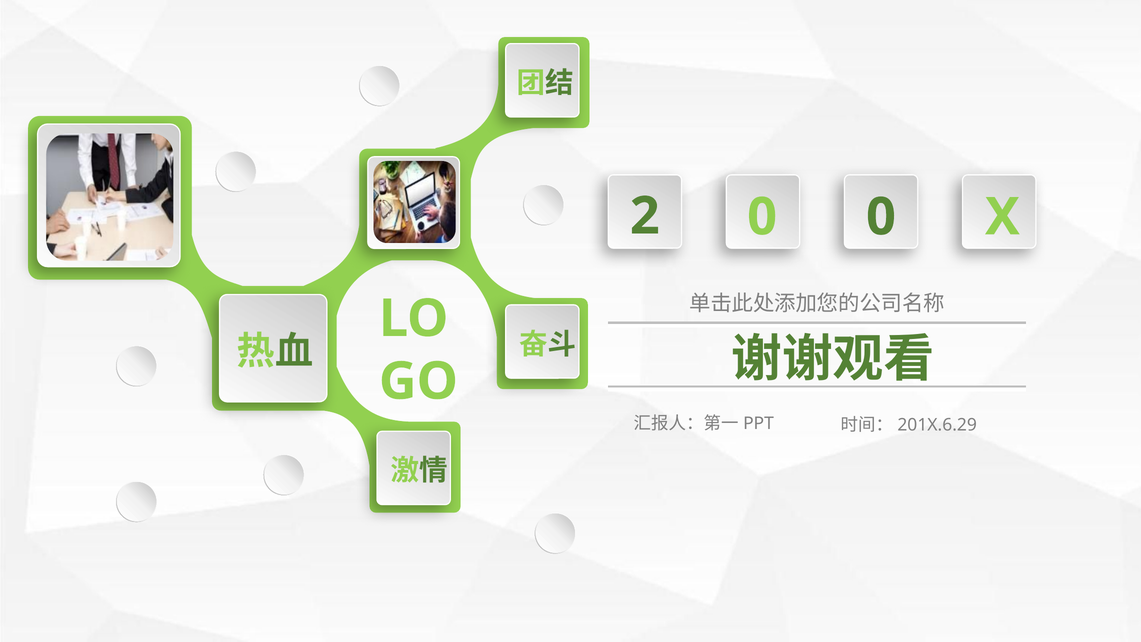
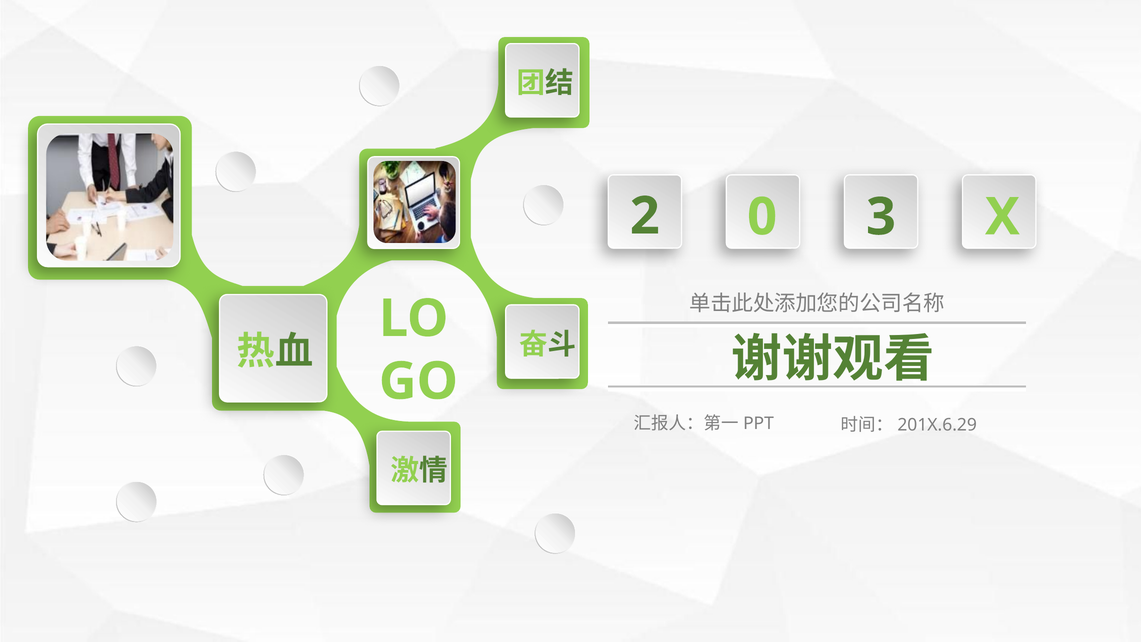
0 0: 0 -> 3 (881, 217)
